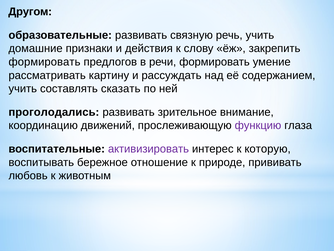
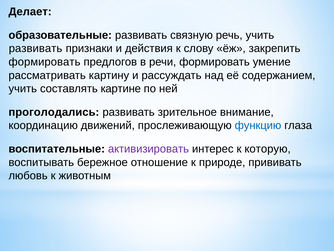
Другом: Другом -> Делает (30, 12)
домашние: домашние -> развивать (36, 48)
сказать: сказать -> картине (121, 89)
функцию colour: purple -> blue (258, 125)
